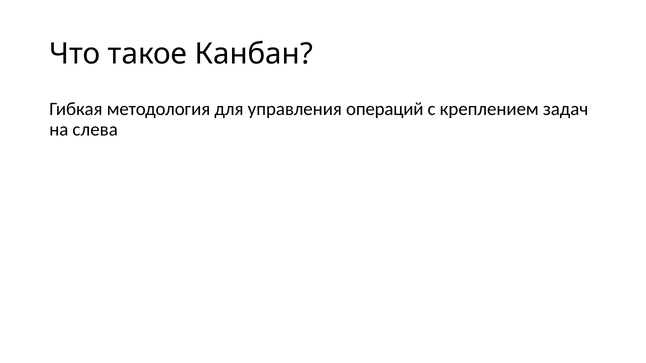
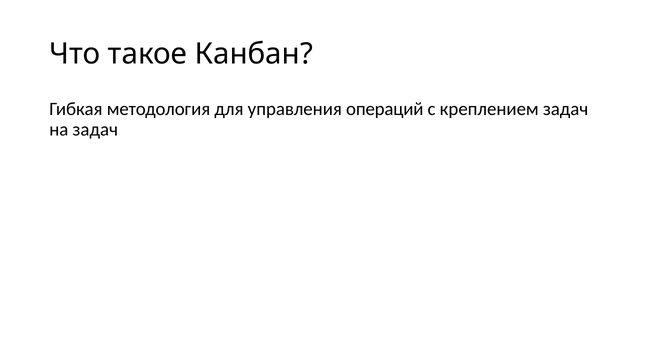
на слева: слева -> задач (95, 130)
